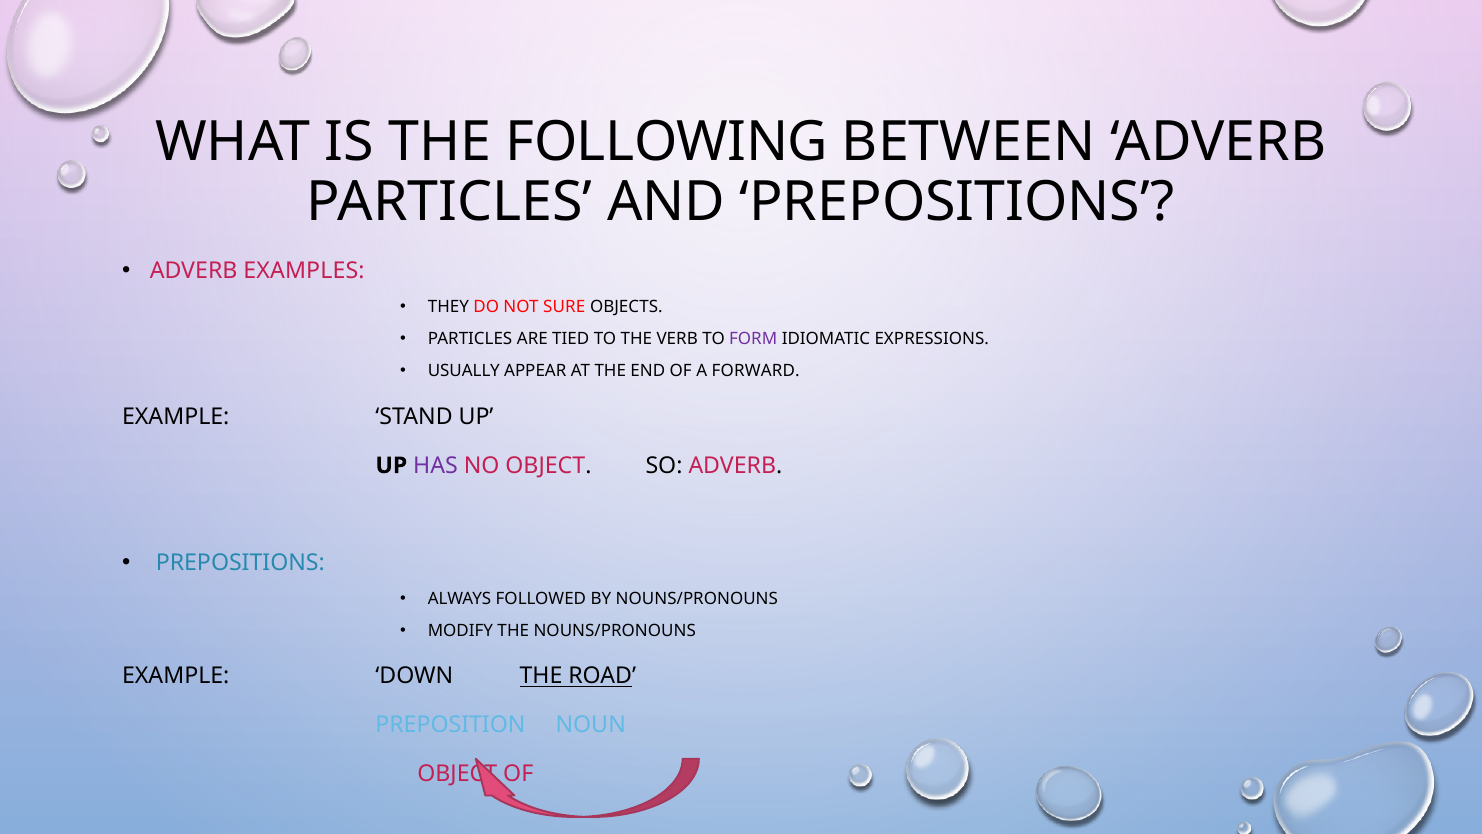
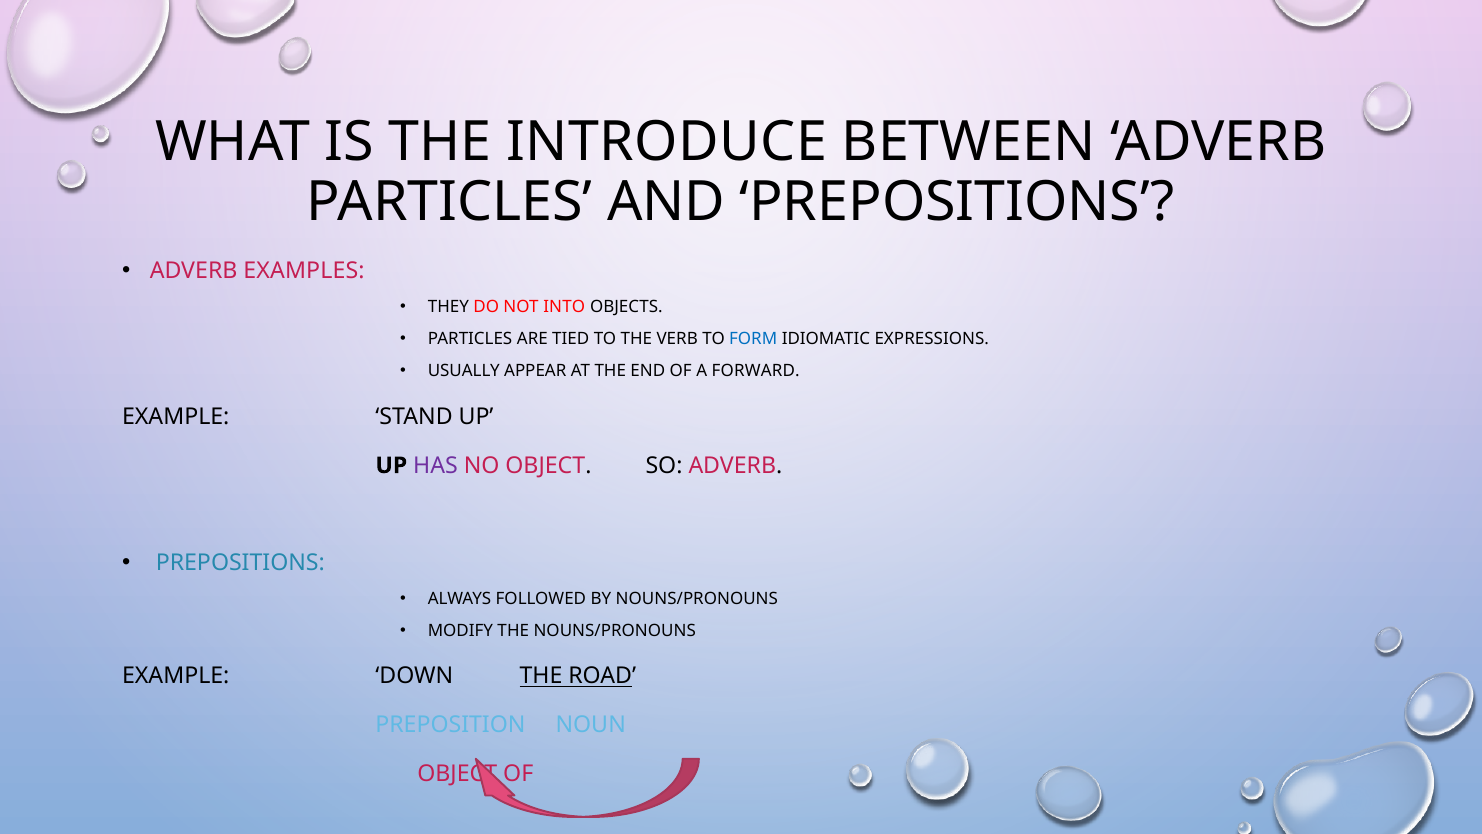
FOLLOWING: FOLLOWING -> INTRODUCE (667, 142)
SURE: SURE -> INTO (564, 307)
FORM colour: purple -> blue (753, 339)
